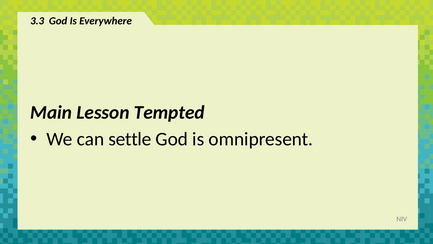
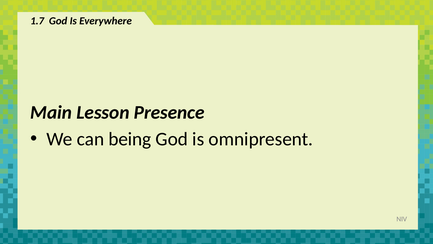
3.3: 3.3 -> 1.7 (37, 21)
Tempted: Tempted -> Presence (169, 112)
settle: settle -> being (130, 139)
